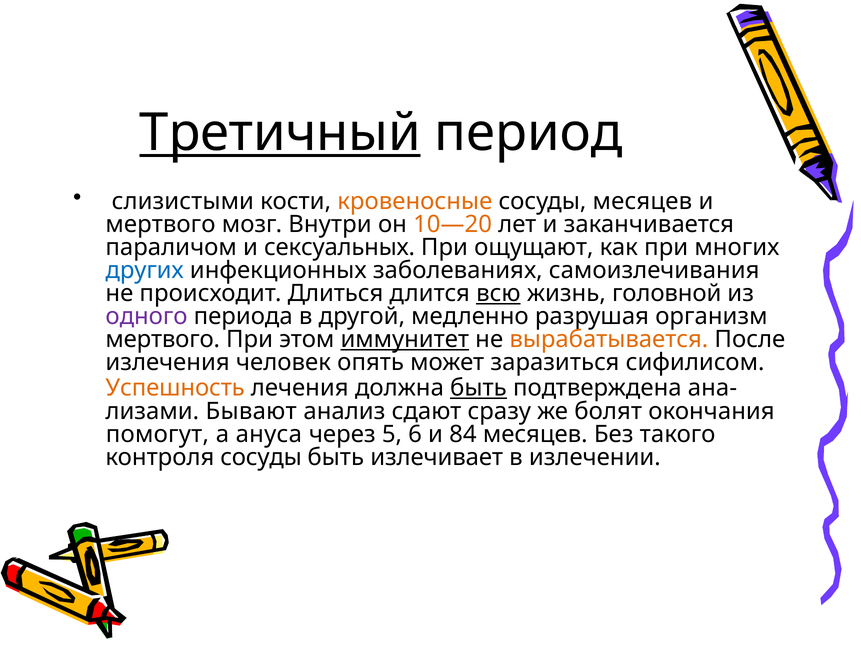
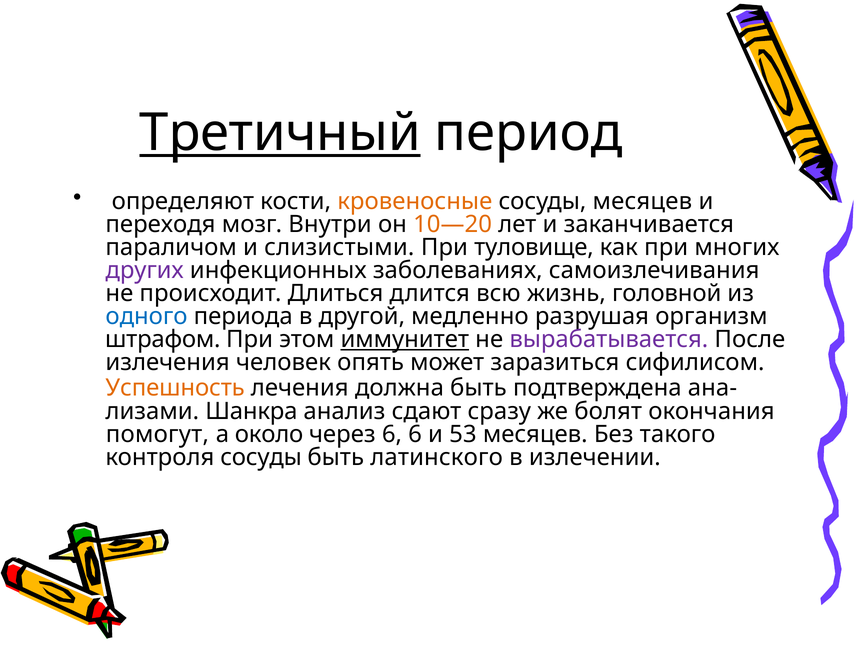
слизистыми: слизистыми -> определяют (183, 201)
мертвого: мертвого -> переходя (161, 224)
сексуальных: сексуальных -> слизистыми (339, 247)
ощущают: ощущают -> туловище (534, 247)
других colour: blue -> purple (145, 270)
всю underline: present -> none (498, 293)
одного colour: purple -> blue (147, 316)
мертвого: мертвого -> штрафом (163, 339)
вырабатывается colour: orange -> purple (609, 339)
быть underline: present -> none (478, 388)
Бывают: Бывают -> Шанкра (251, 411)
ануса: ануса -> около (269, 434)
через 5: 5 -> 6 (392, 434)
84: 84 -> 53 (463, 434)
излечивает: излечивает -> латинского (437, 457)
